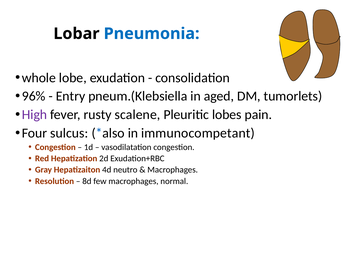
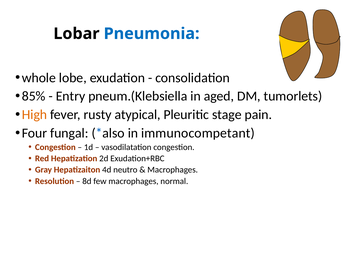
96%: 96% -> 85% (34, 96)
High colour: purple -> orange (34, 115)
scalene: scalene -> atypical (138, 115)
lobes: lobes -> stage (227, 115)
sulcus: sulcus -> fungal (69, 133)
